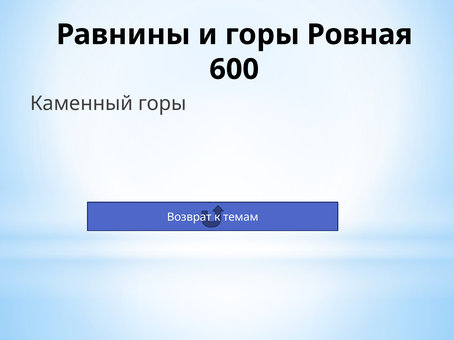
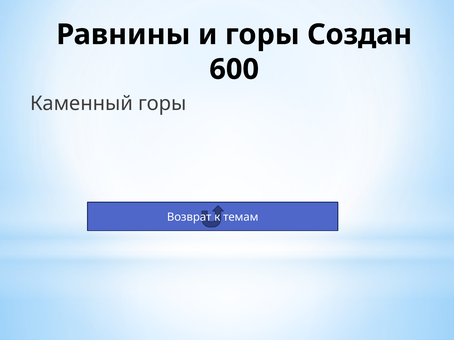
Ровная: Ровная -> Создан (360, 35)
